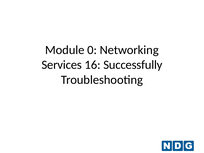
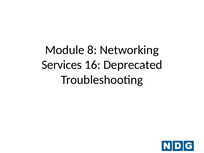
0: 0 -> 8 (92, 50)
Successfully: Successfully -> Deprecated (133, 65)
